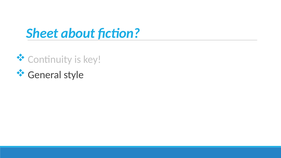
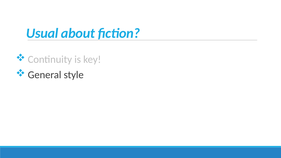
Sheet: Sheet -> Usual (42, 33)
